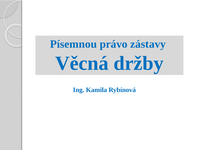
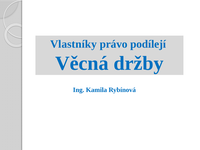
Písemnou: Písemnou -> Vlastníky (73, 44)
zástavy: zástavy -> podílejí (148, 44)
